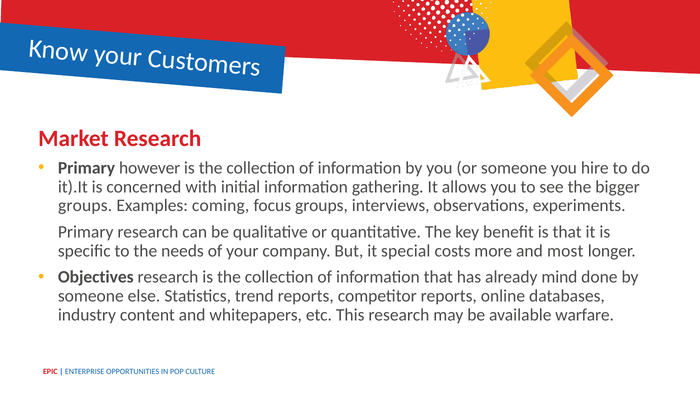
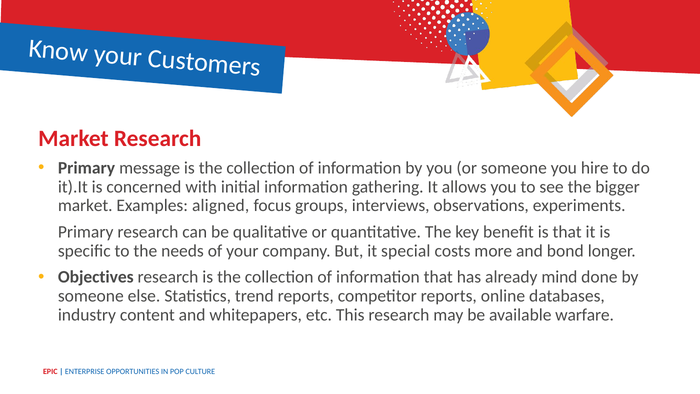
however: however -> message (150, 168)
groups: groups -> market (85, 206)
coming: coming -> aligned (221, 206)
most: most -> bond (565, 251)
